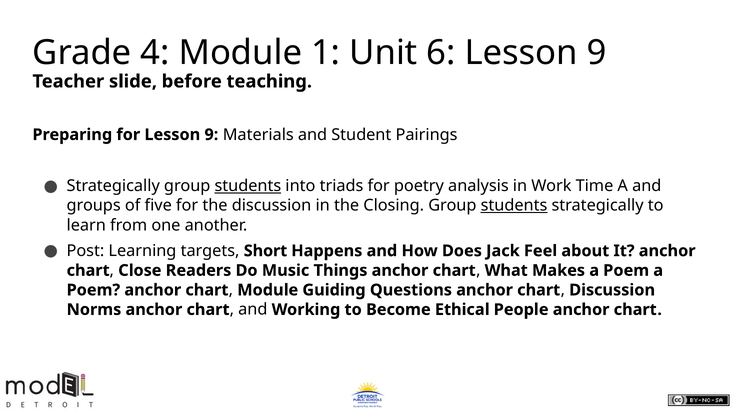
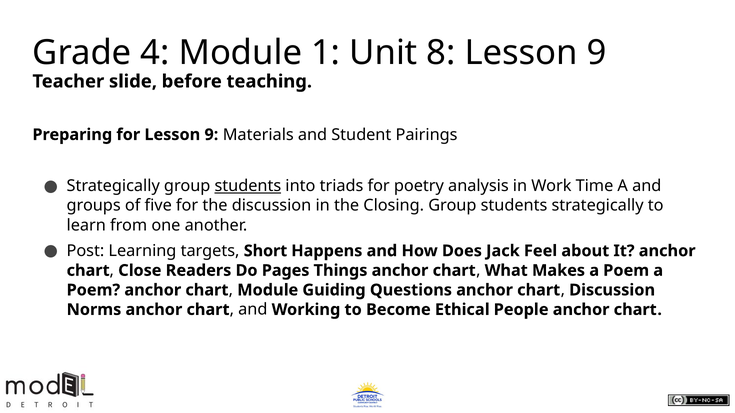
6: 6 -> 8 (441, 53)
students underline: present -> none (514, 206)
Music: Music -> Pages (286, 271)
